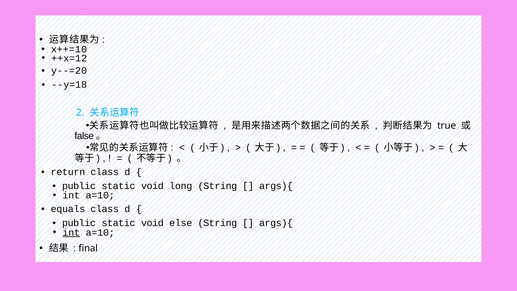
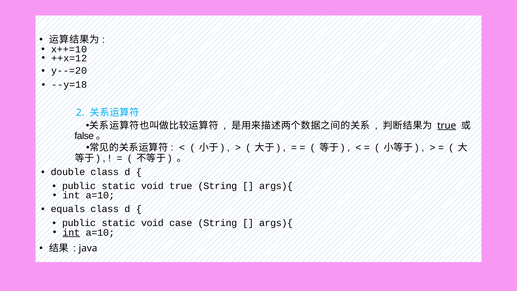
true underline: none -> present (447, 125)
return: return -> double (68, 172)
void long: long -> true (181, 186)
else: else -> case (181, 223)
final: final -> java (88, 248)
